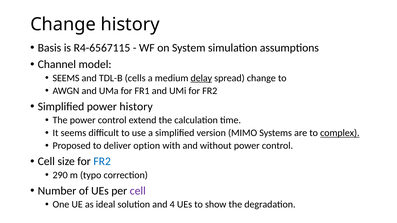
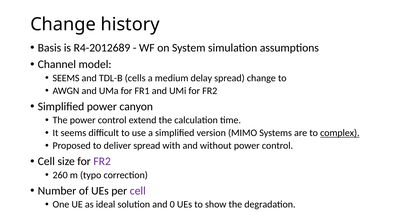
R4-6567115: R4-6567115 -> R4-2012689 (102, 48)
delay underline: present -> none (201, 78)
power history: history -> canyon (136, 107)
deliver option: option -> spread (147, 146)
FR2 colour: blue -> purple (102, 162)
290: 290 -> 260 (60, 175)
4: 4 -> 0 (172, 205)
